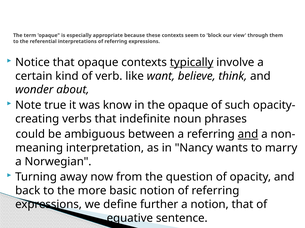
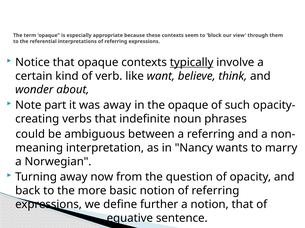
true: true -> part (55, 105)
was know: know -> away (117, 105)
and underline: present -> none (248, 135)
